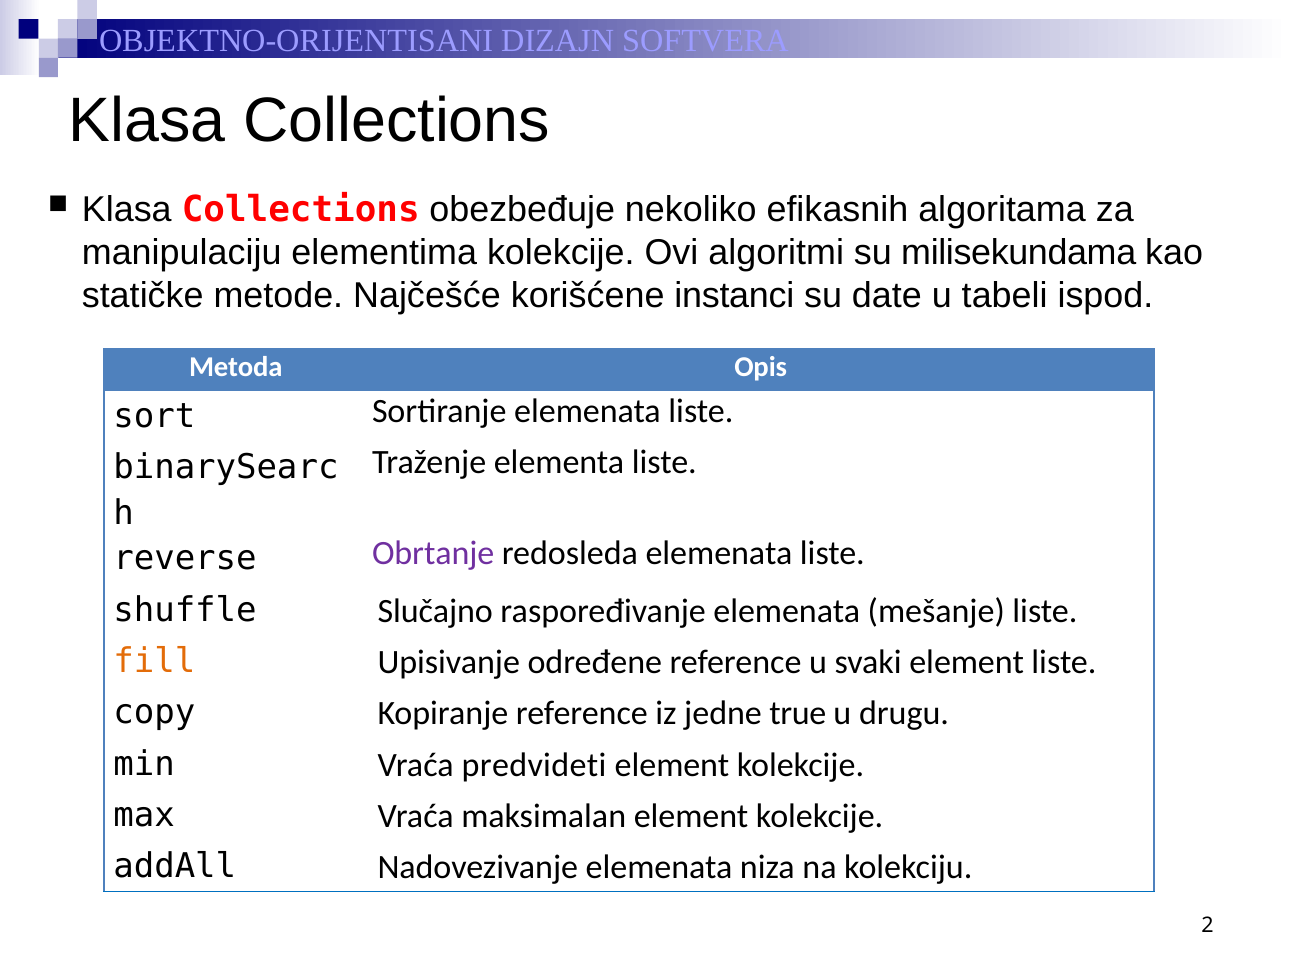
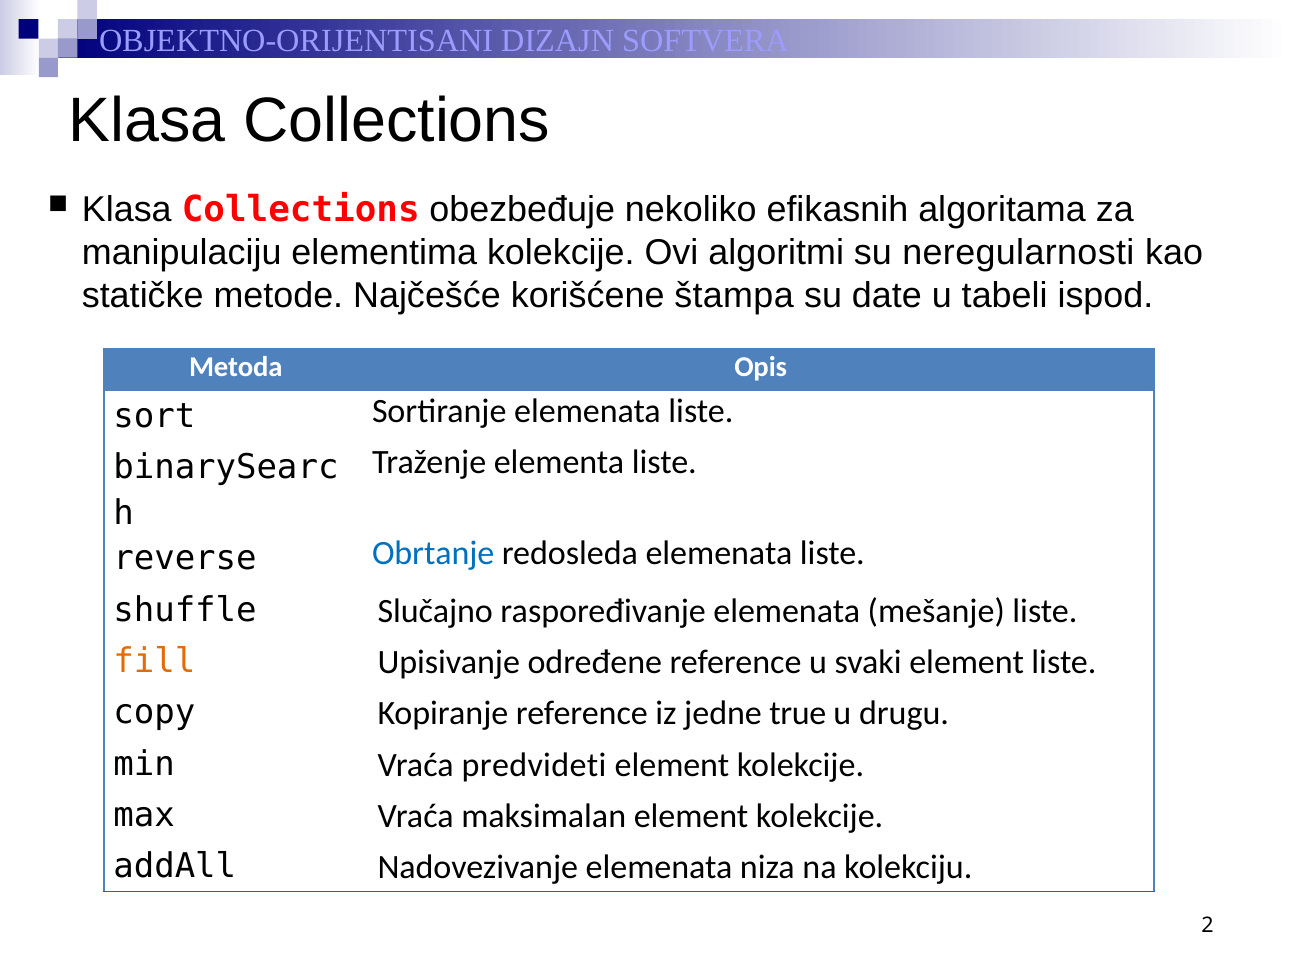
milisekundama: milisekundama -> neregularnosti (1018, 253)
instanci: instanci -> štampa (734, 296)
Obrtanje colour: purple -> blue (433, 554)
